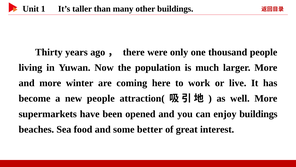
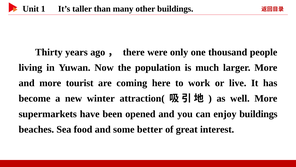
winter: winter -> tourist (80, 83)
new people: people -> winter (101, 98)
